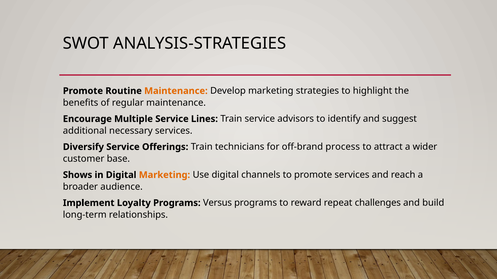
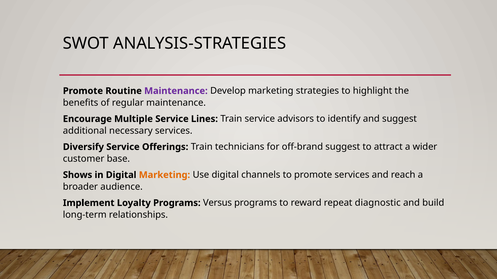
Maintenance colour: orange -> purple (176, 91)
off-brand process: process -> suggest (343, 147)
challenges: challenges -> diagnostic (378, 203)
